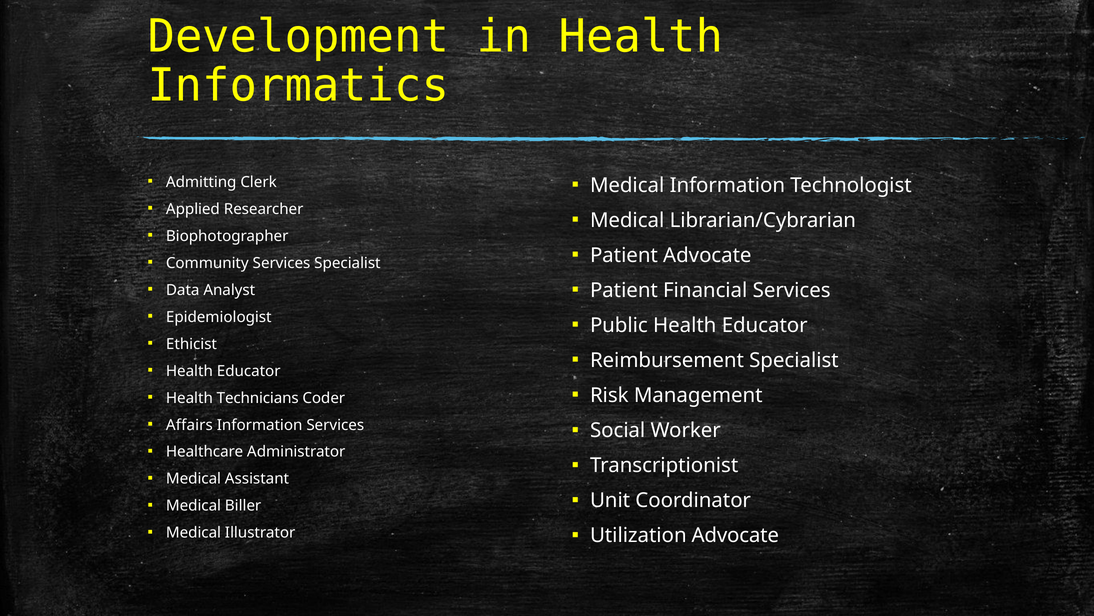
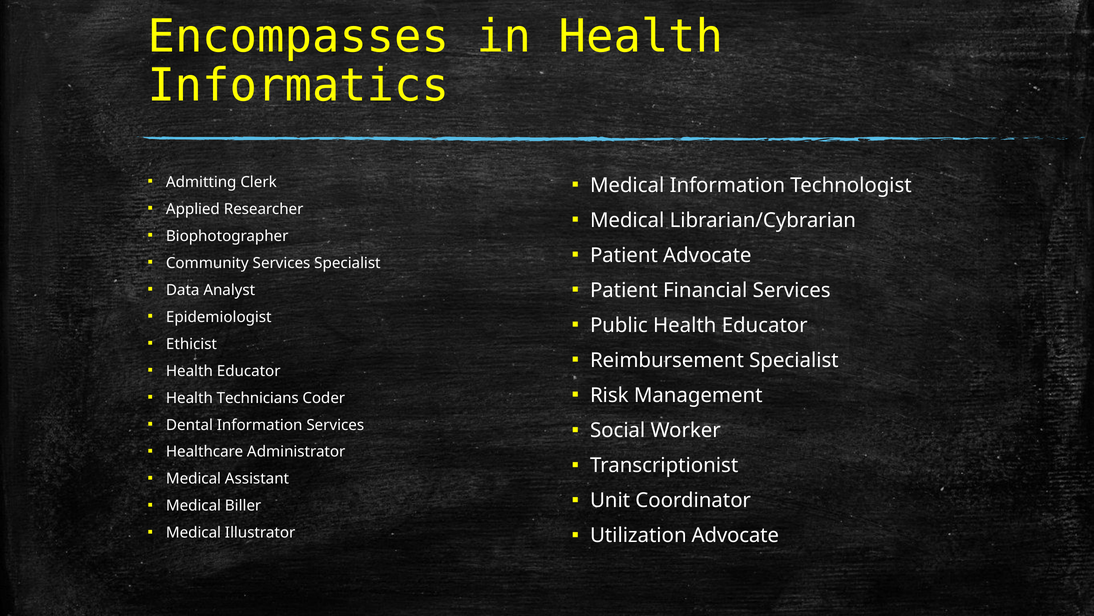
Development: Development -> Encompasses (298, 37)
Affairs: Affairs -> Dental (189, 425)
